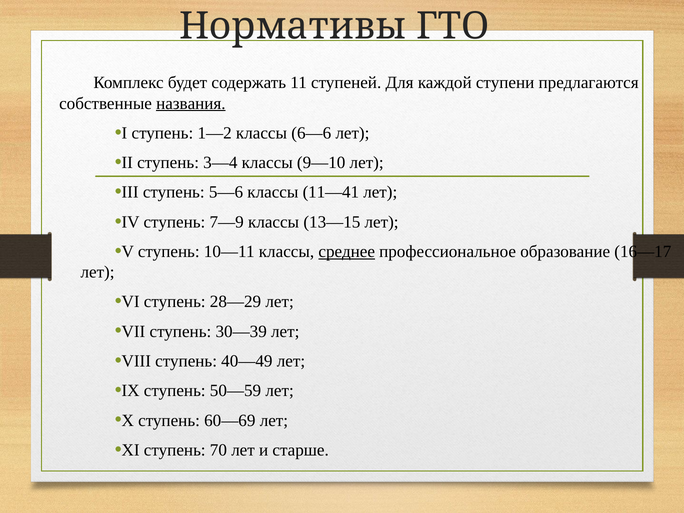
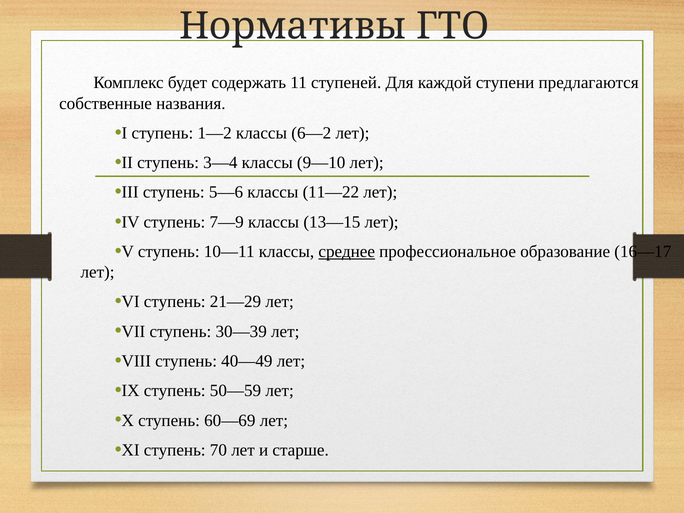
названия underline: present -> none (191, 103)
6—6: 6—6 -> 6—2 (311, 133)
11—41: 11—41 -> 11—22 (331, 192)
28—29: 28—29 -> 21—29 (236, 302)
